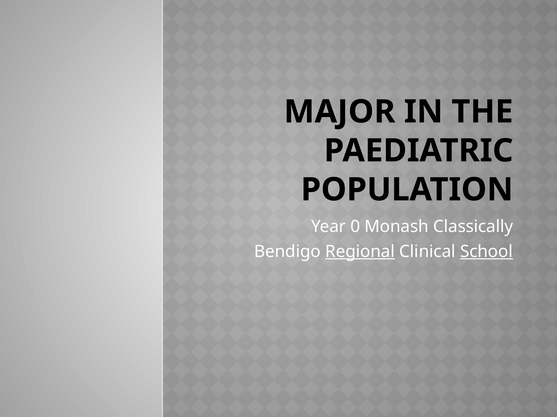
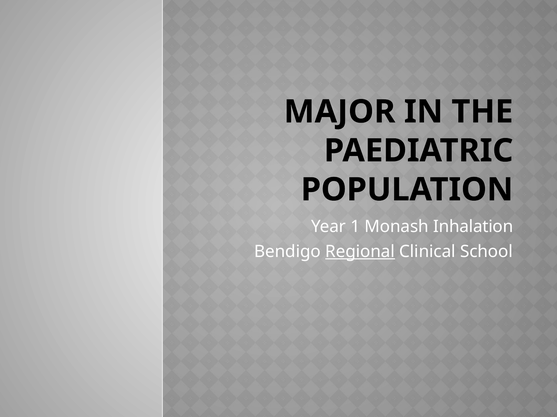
0: 0 -> 1 (355, 227)
Classically: Classically -> Inhalation (473, 227)
School underline: present -> none (486, 252)
